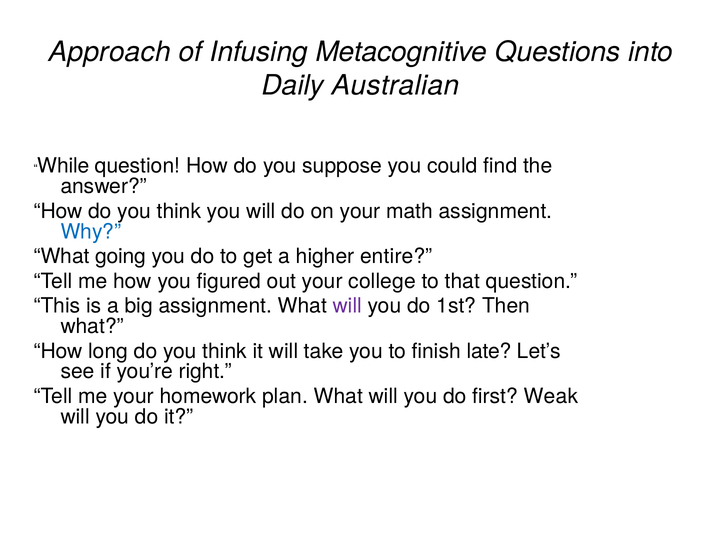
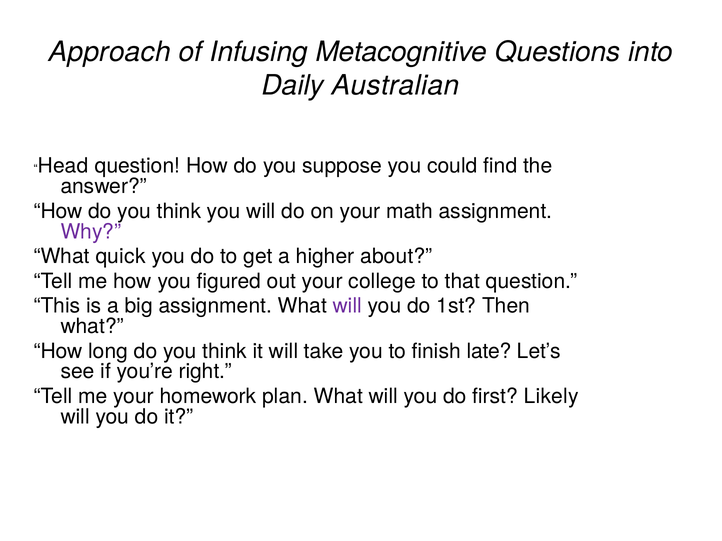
While: While -> Head (63, 166)
Why colour: blue -> purple (91, 232)
going: going -> quick (121, 257)
entire: entire -> about (396, 257)
Weak: Weak -> Likely (551, 397)
